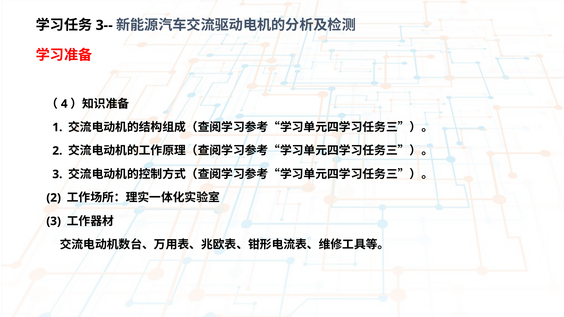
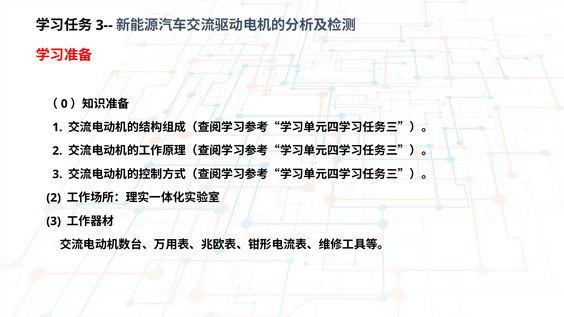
4: 4 -> 0 (64, 104)
